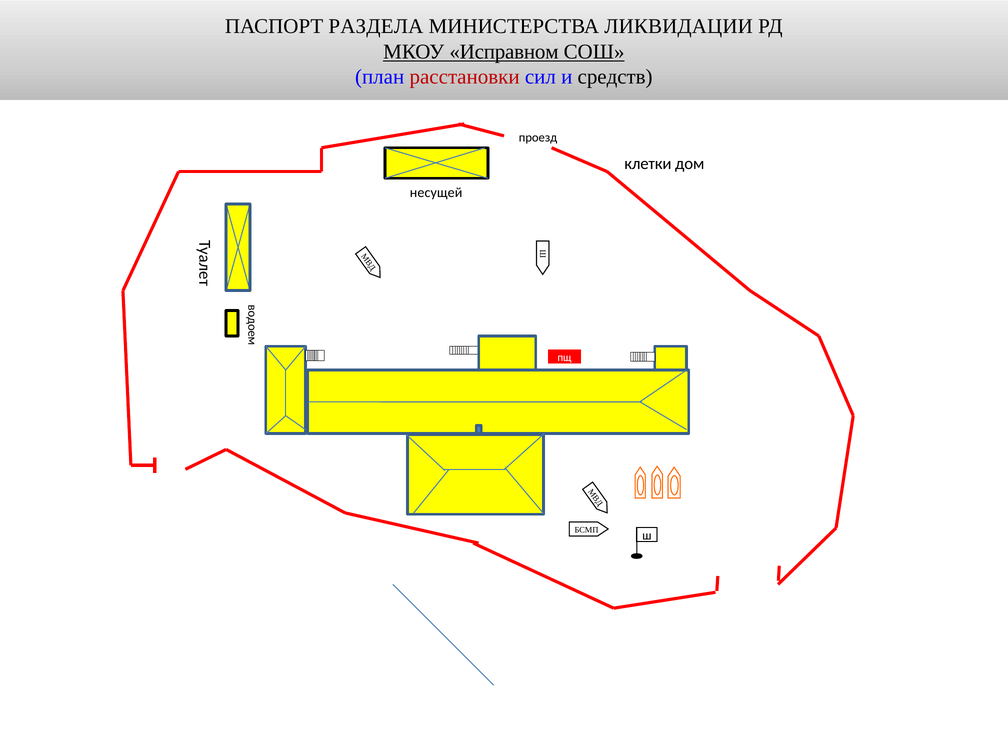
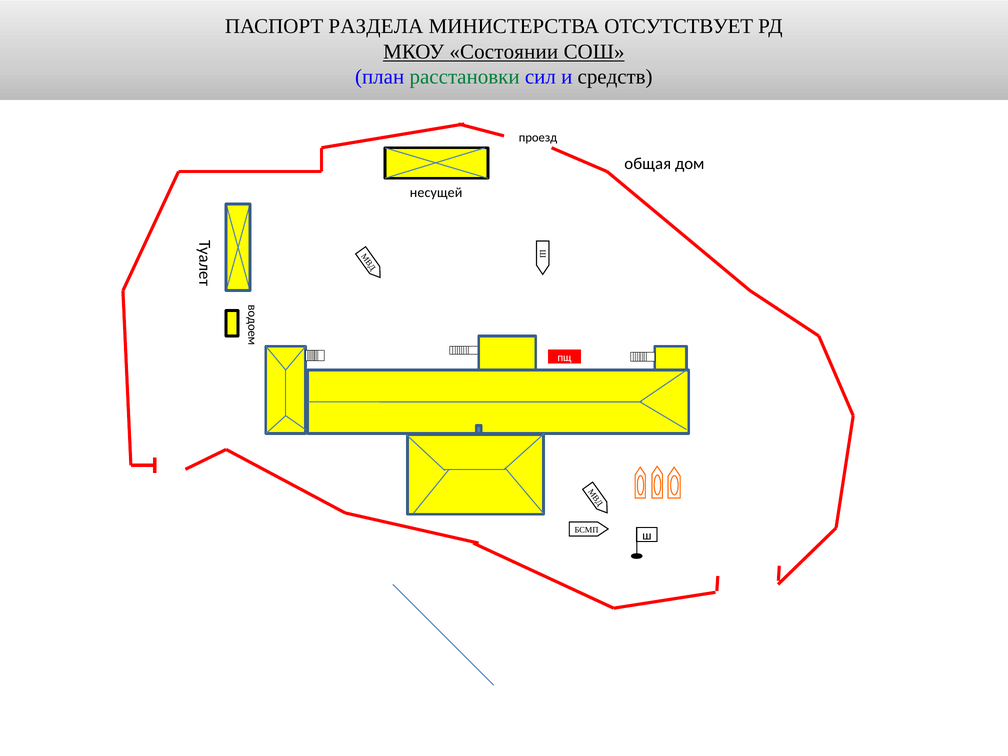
ЛИКВИДАЦИИ: ЛИКВИДАЦИИ -> ОТСУТСТВУЕТ (679, 27)
Исправном: Исправном -> Состоянии (504, 52)
расстановки colour: red -> green (465, 77)
клетки: клетки -> общая (648, 164)
